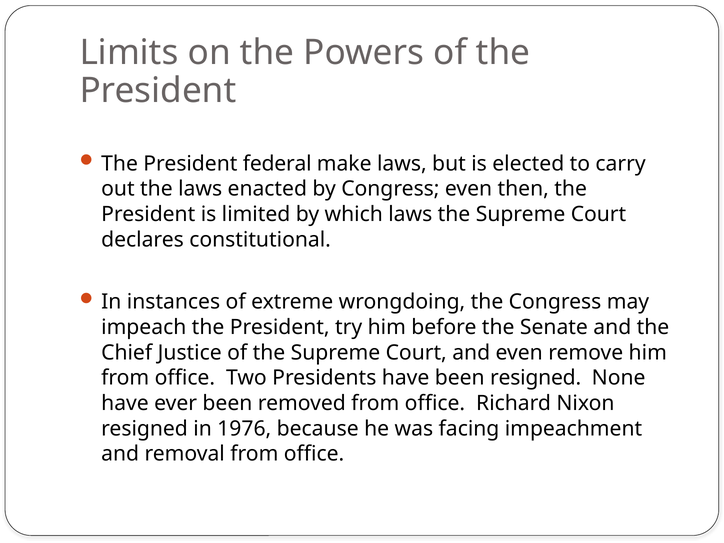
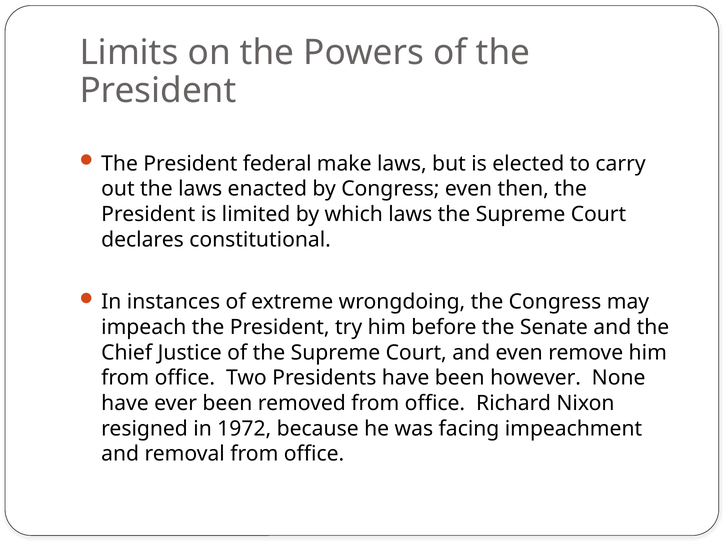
been resigned: resigned -> however (536, 378)
1976: 1976 -> 1972 (244, 429)
